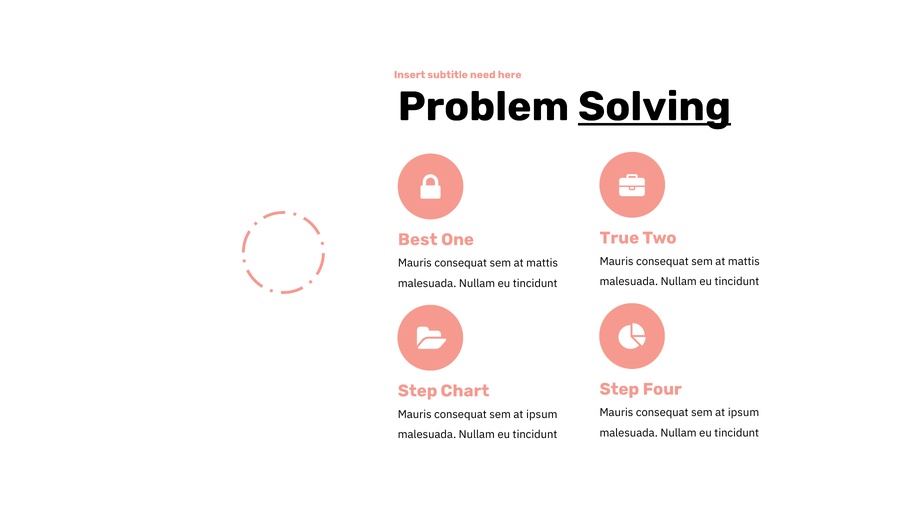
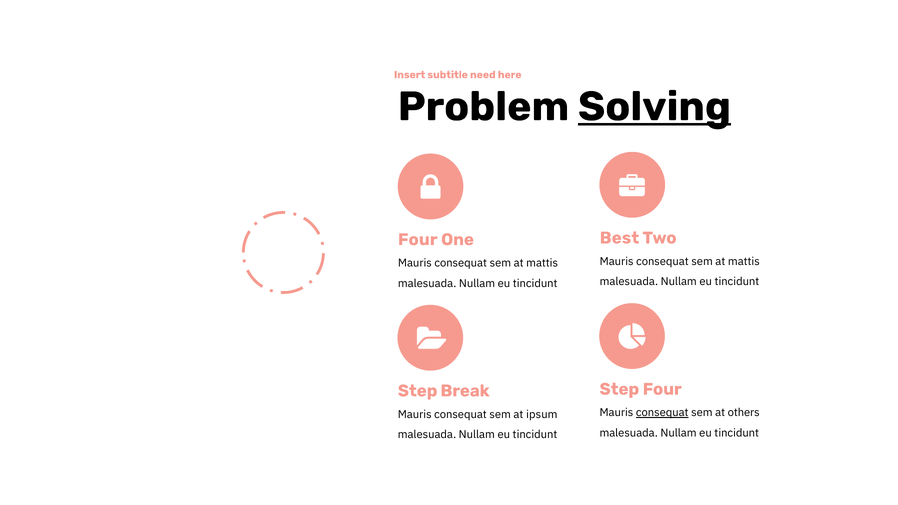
True: True -> Best (619, 238)
Best: Best -> Four (418, 240)
Chart: Chart -> Break (465, 391)
consequat underline: none -> present (662, 413)
ipsum: ipsum -> others (744, 413)
